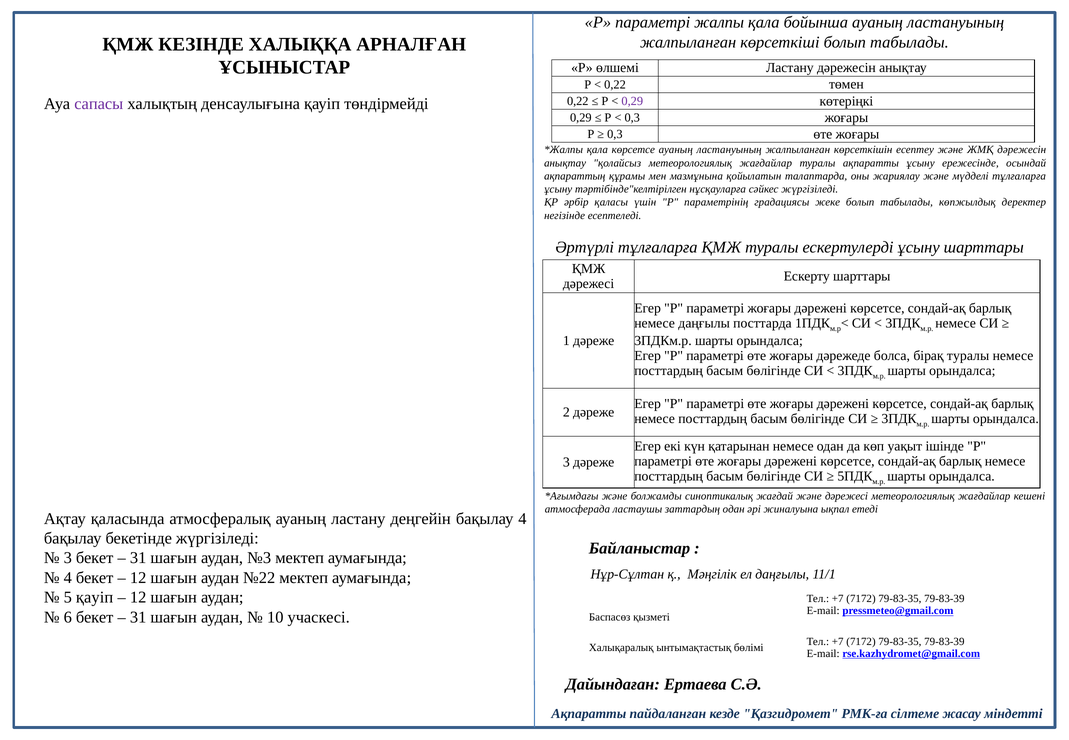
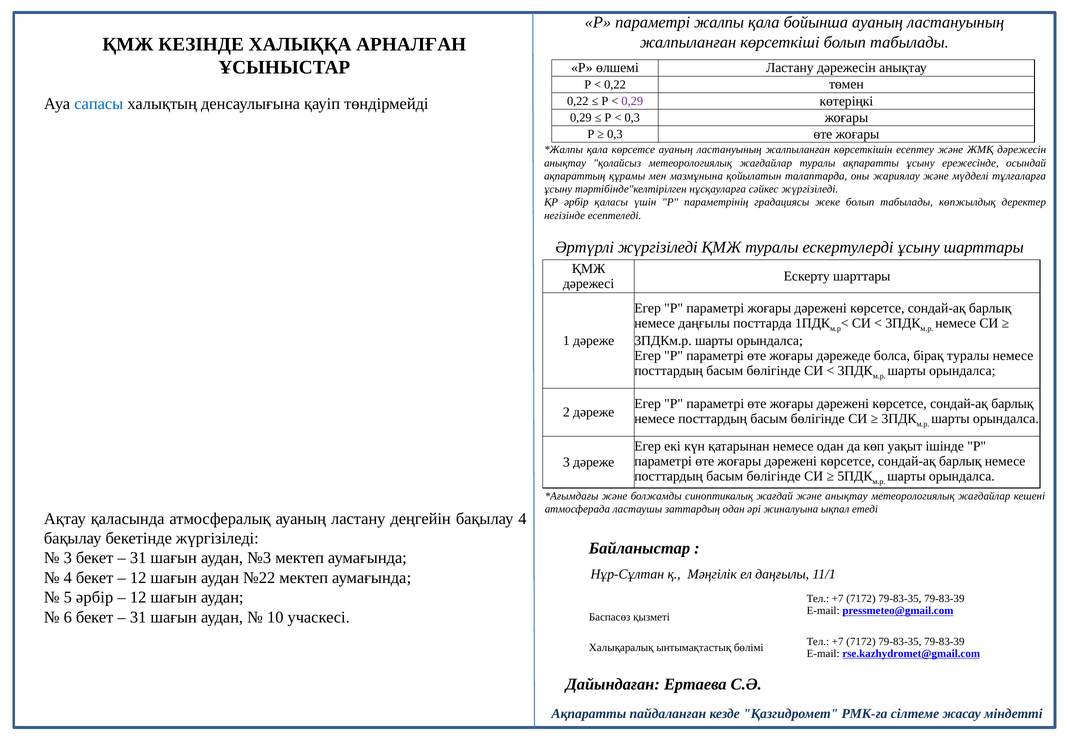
сапасы colour: purple -> blue (99, 104)
Әртүрлі тұлғаларға: тұлғаларға -> жүргізіледі (658, 247)
және дәрежесі: дәрежесі -> анықтау (846, 496)
5 қауіп: қауіп -> әрбір (95, 598)
